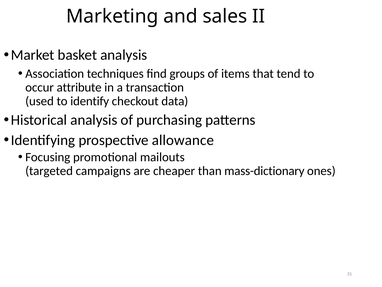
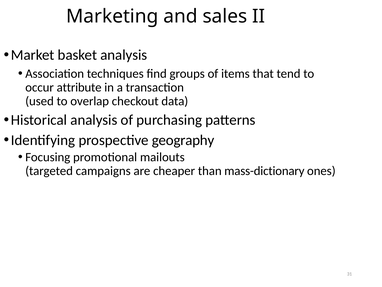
identify: identify -> overlap (90, 101)
allowance: allowance -> geography (183, 140)
